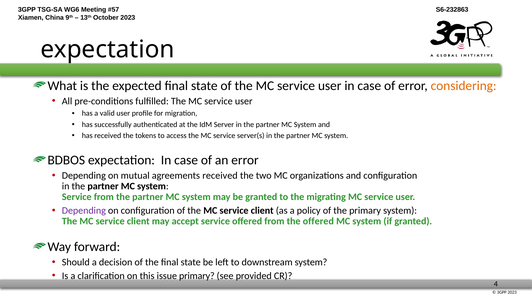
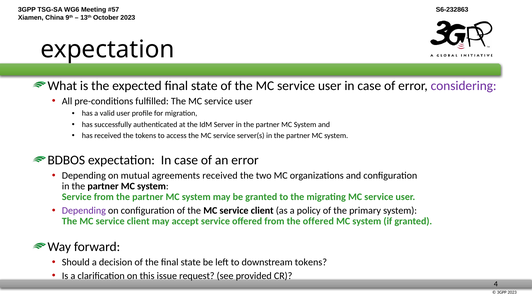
considering colour: orange -> purple (464, 86)
downstream system: system -> tokens (311, 262)
issue primary: primary -> request (197, 276)
